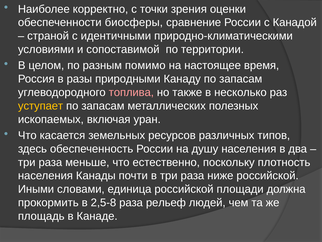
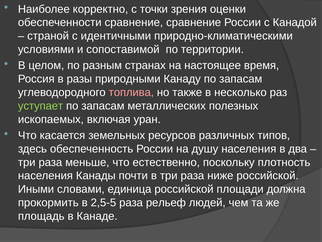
обеспеченности биосферы: биосферы -> сравнение (134, 22)
помимо: помимо -> странах (145, 65)
уступает colour: yellow -> light green (41, 106)
2,5-8: 2,5-8 -> 2,5-5 (103, 202)
